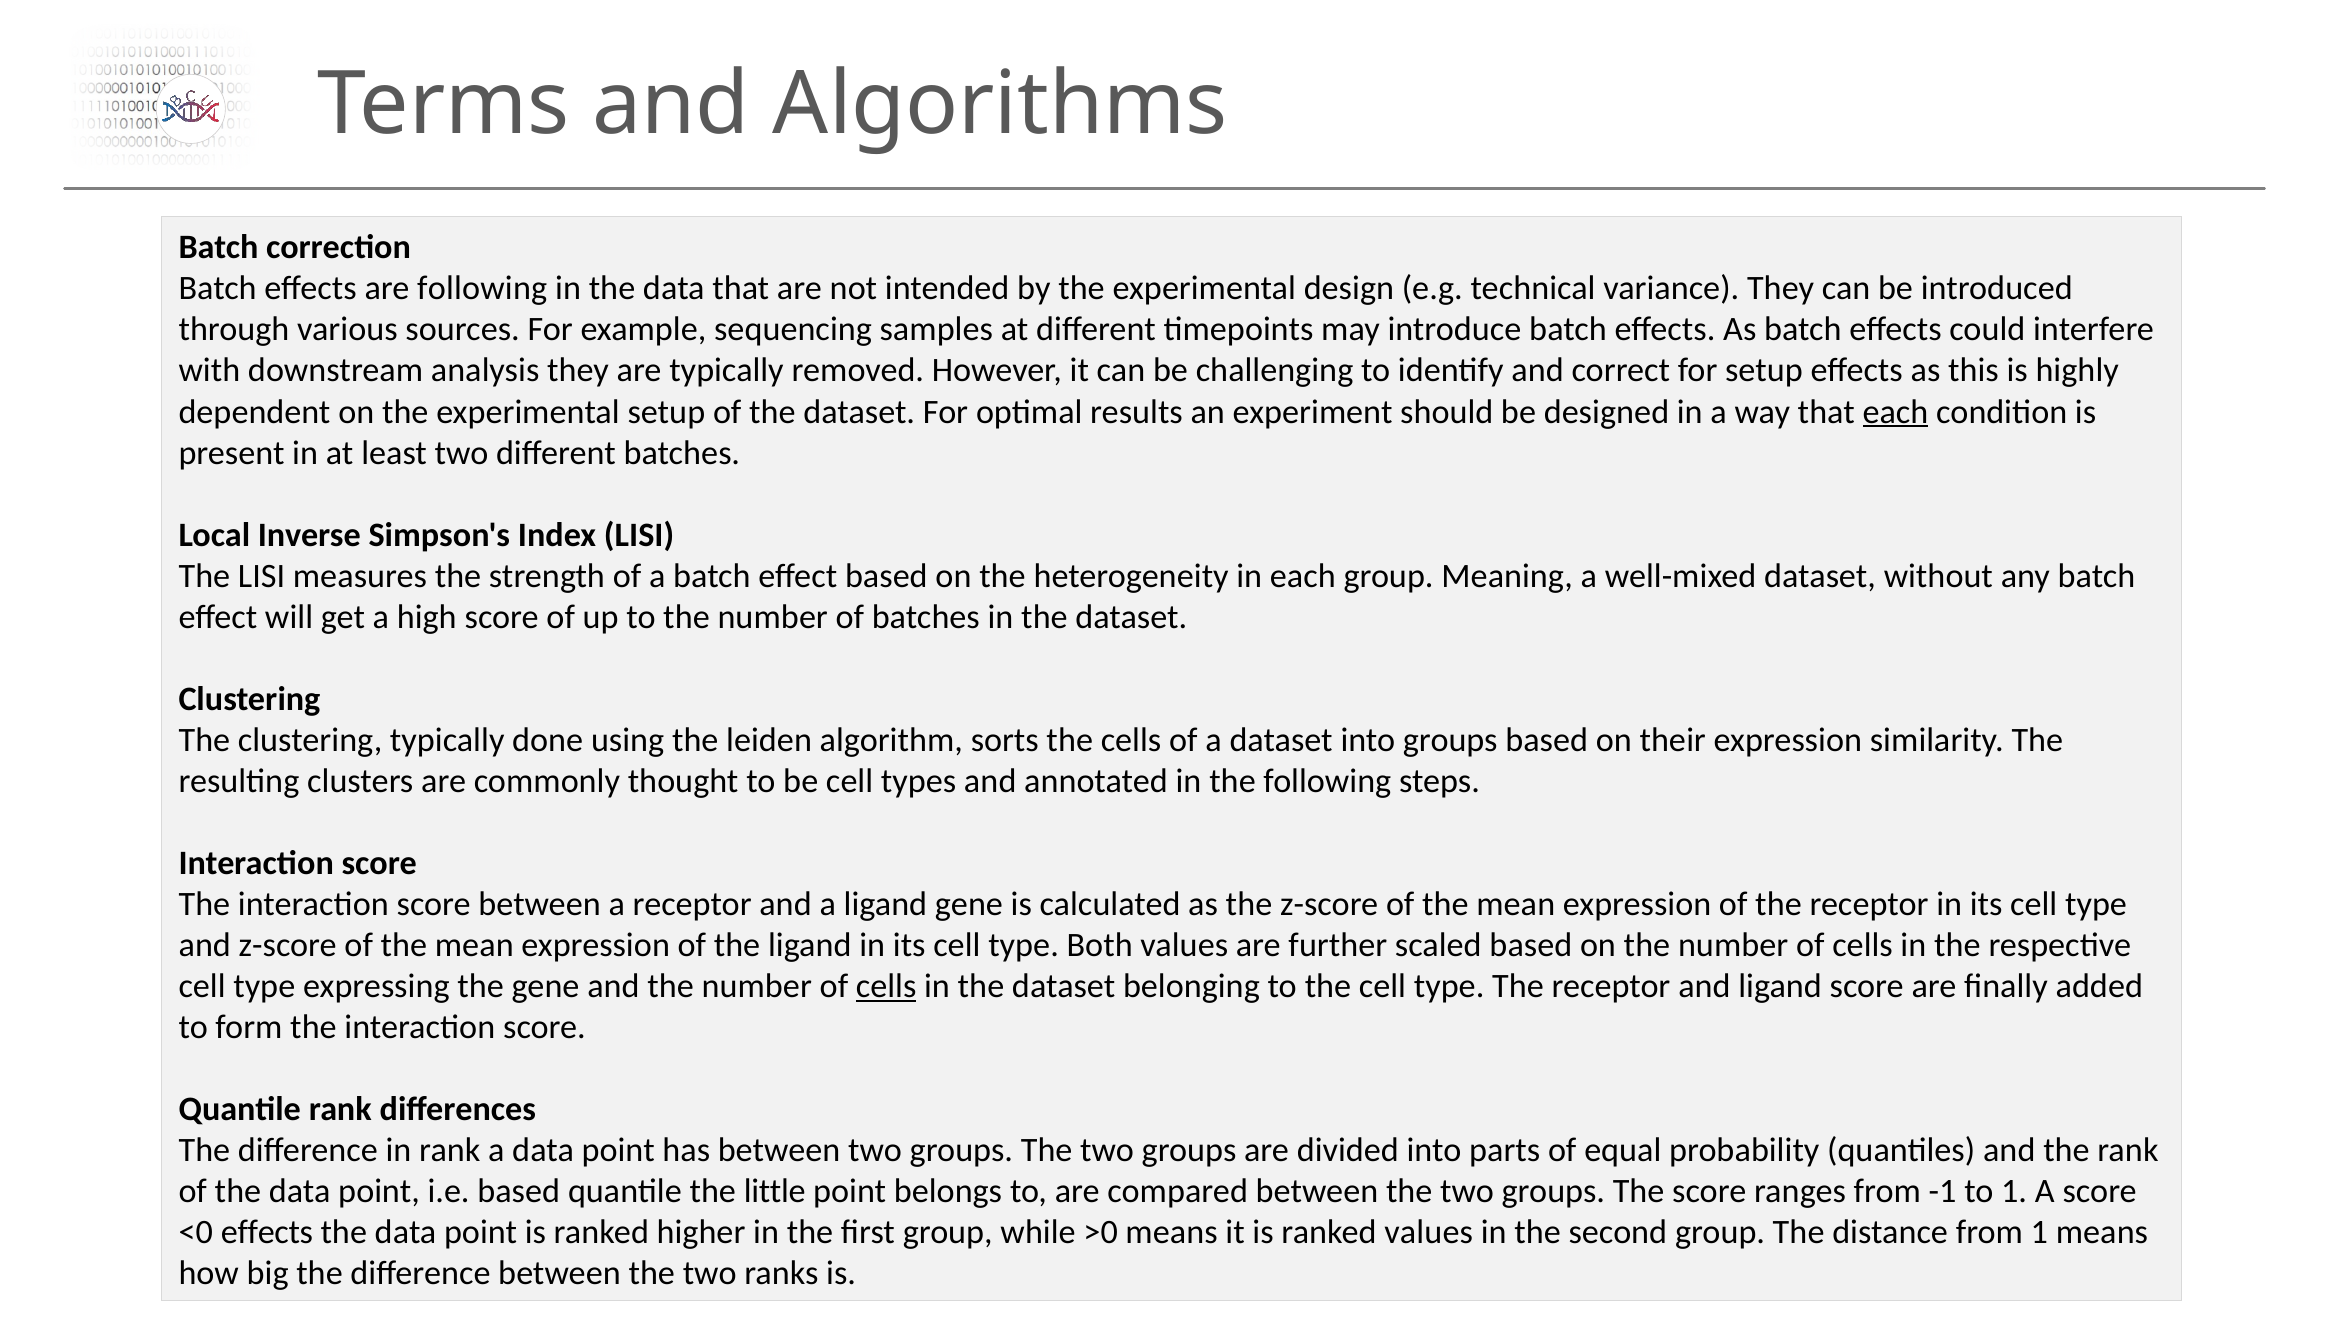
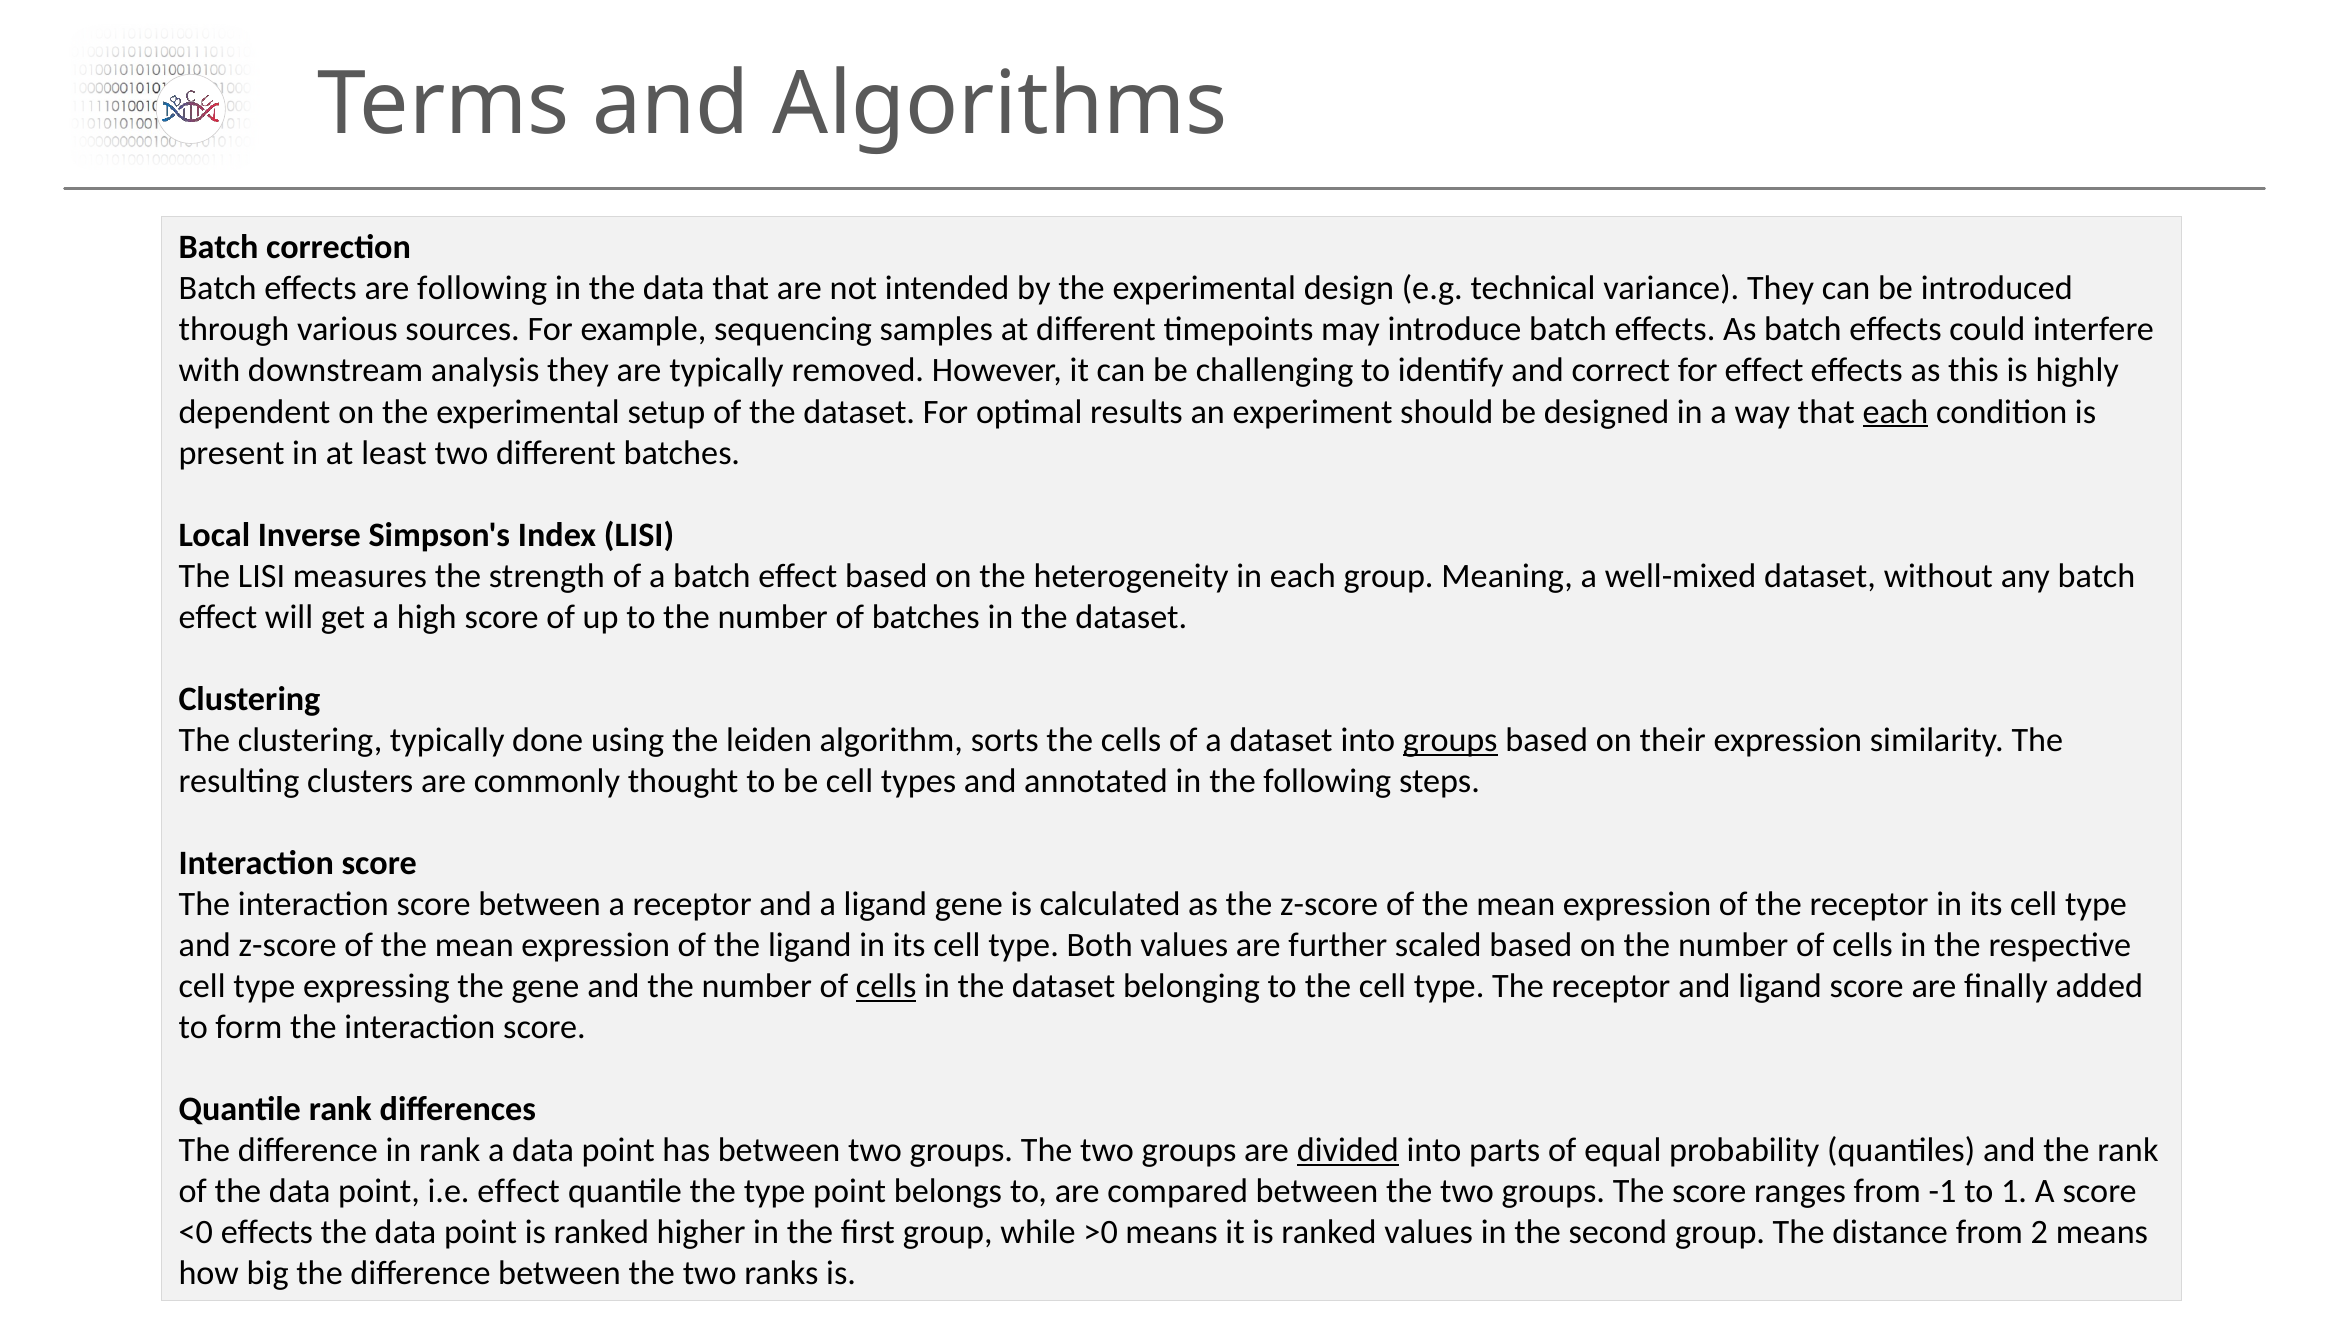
for setup: setup -> effect (1764, 371)
groups underline: none -> present (1450, 740)
divided underline: none -> present (1348, 1150)
i.e based: based -> effect (519, 1191)
the little: little -> type (775, 1191)
from 1: 1 -> 2 (2039, 1232)
